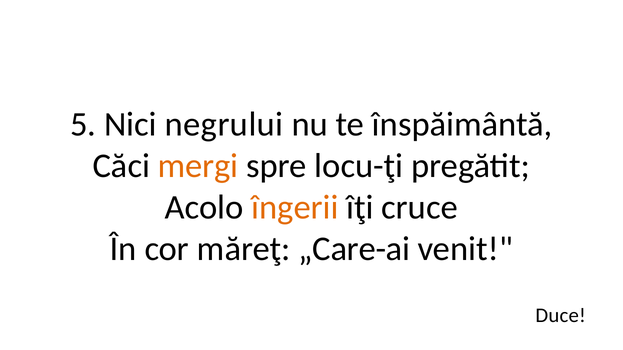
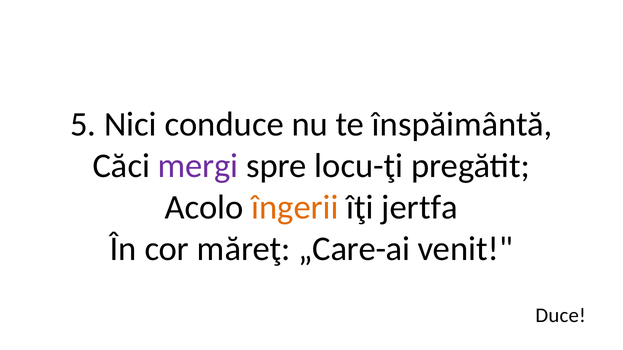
negrului: negrului -> conduce (224, 125)
mergi colour: orange -> purple (198, 166)
cruce: cruce -> jertfa (420, 208)
